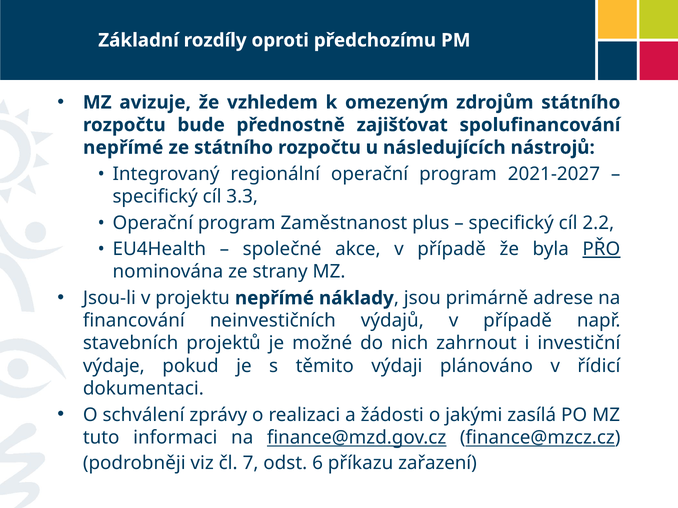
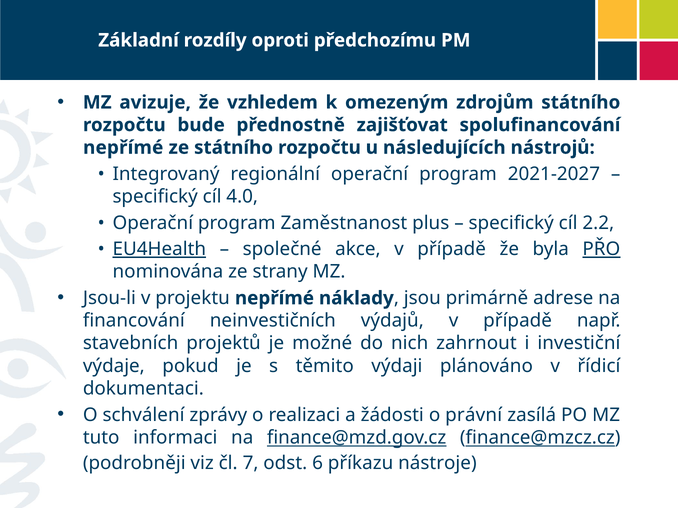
3.3: 3.3 -> 4.0 (242, 197)
EU4Health underline: none -> present (159, 249)
jakými: jakými -> právní (474, 415)
zařazení: zařazení -> nástroje (437, 464)
